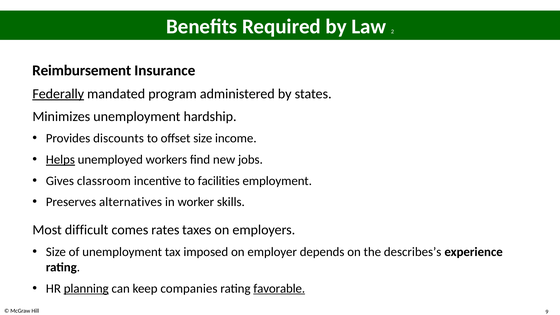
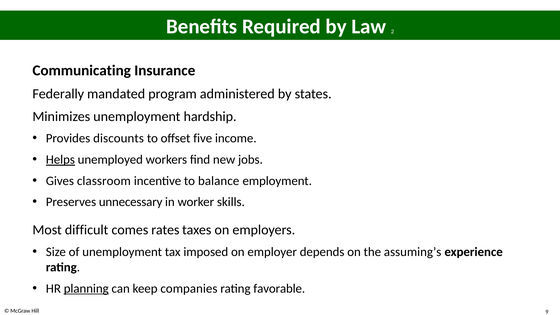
Reimbursement: Reimbursement -> Communicating (82, 71)
Federally underline: present -> none (58, 94)
offset size: size -> five (203, 138)
facilities: facilities -> balance (219, 181)
alternatives: alternatives -> unnecessary (131, 202)
describes’s: describes’s -> assuming’s (413, 252)
favorable underline: present -> none (279, 288)
